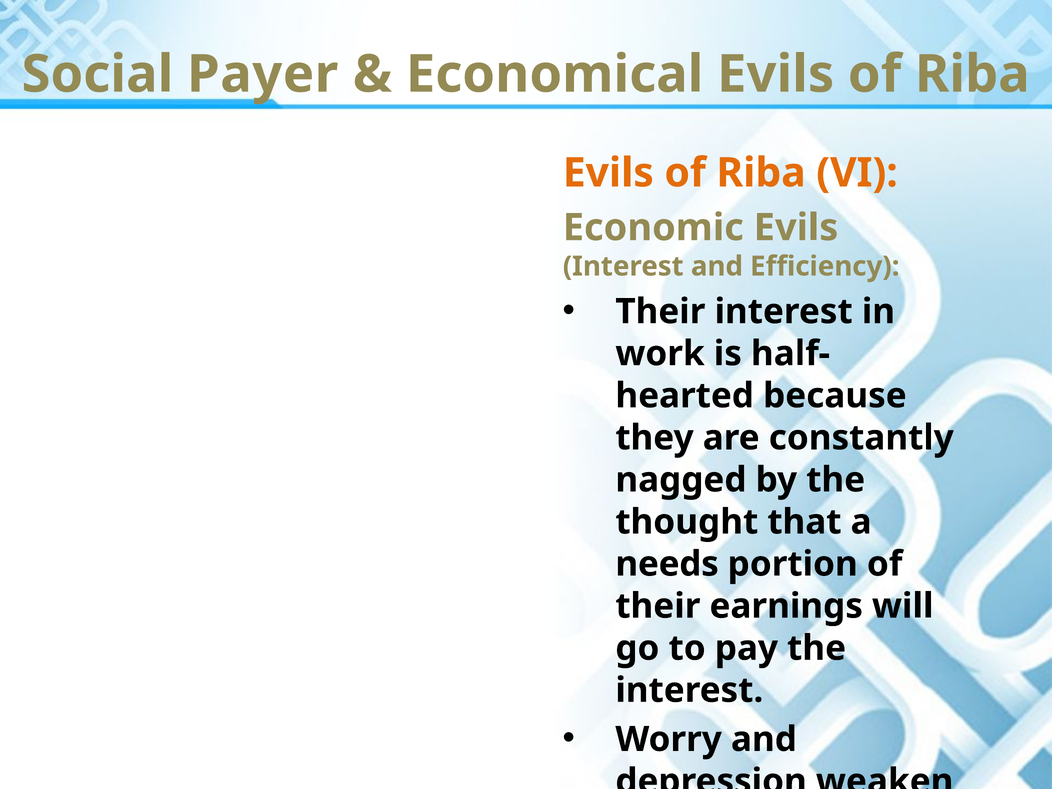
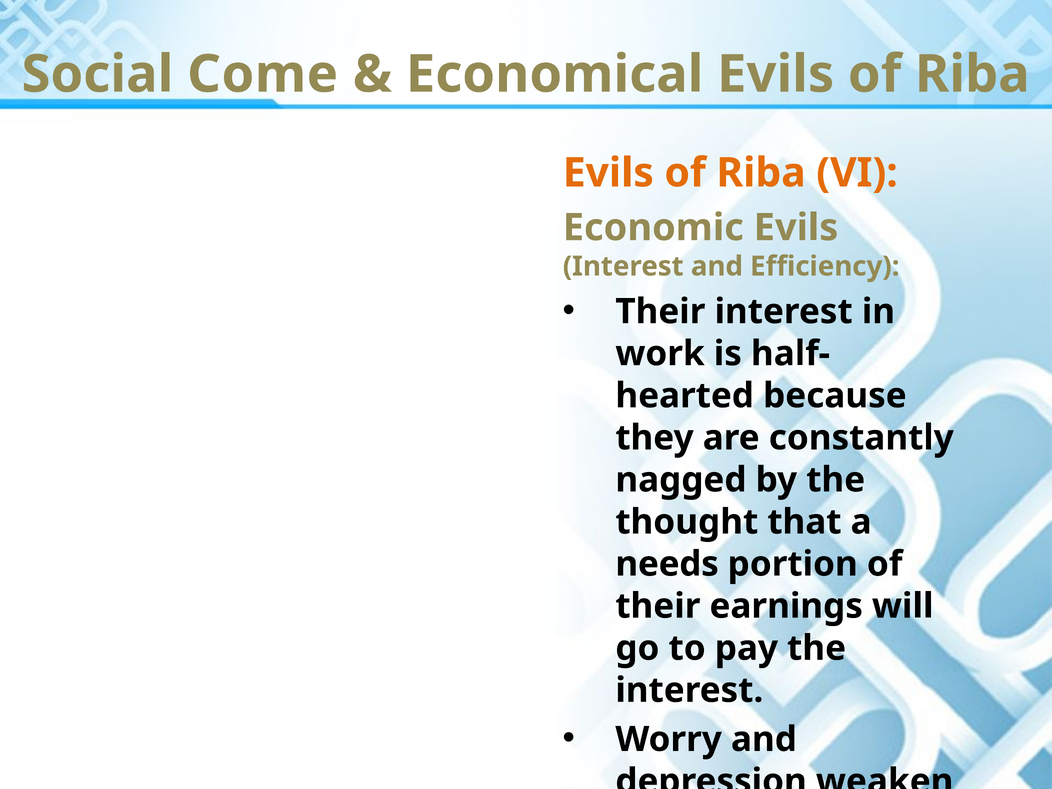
Payer: Payer -> Come (263, 74)
